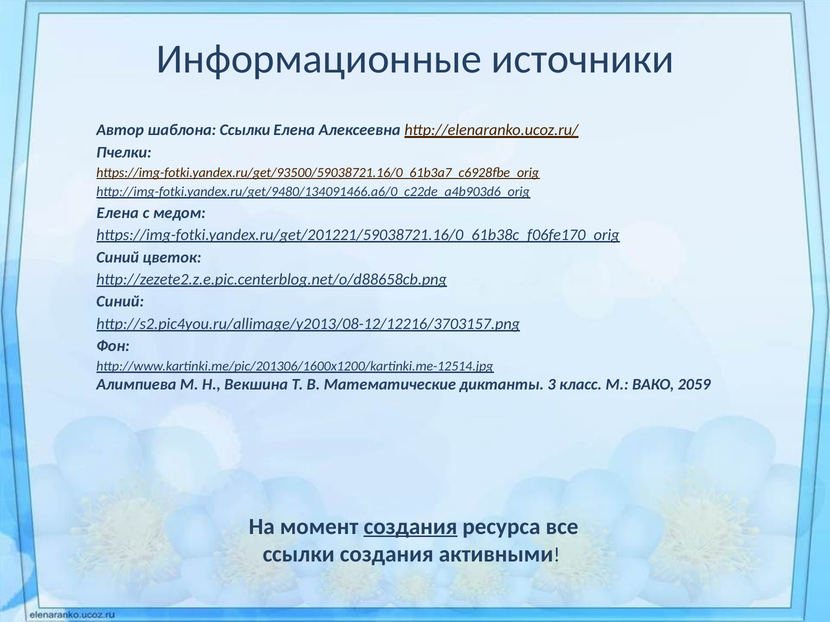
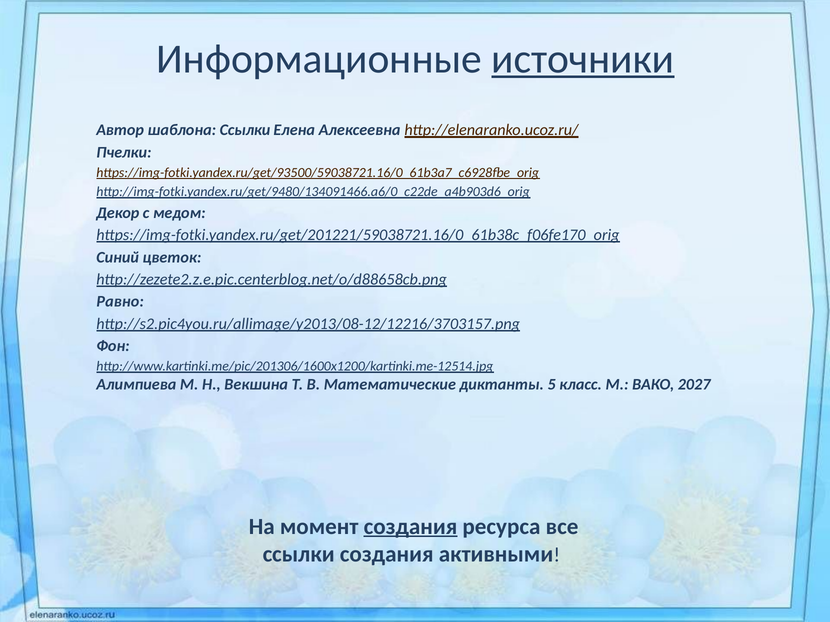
источники underline: none -> present (583, 59)
Елена: Елена -> Декор (118, 213)
Синий: Синий -> Равно (120, 302)
3: 3 -> 5 (552, 385)
2059: 2059 -> 2027 (694, 385)
